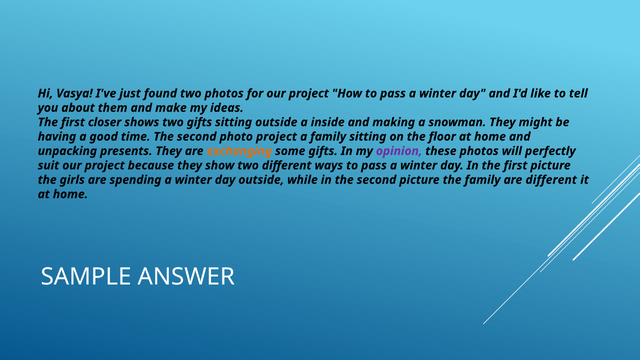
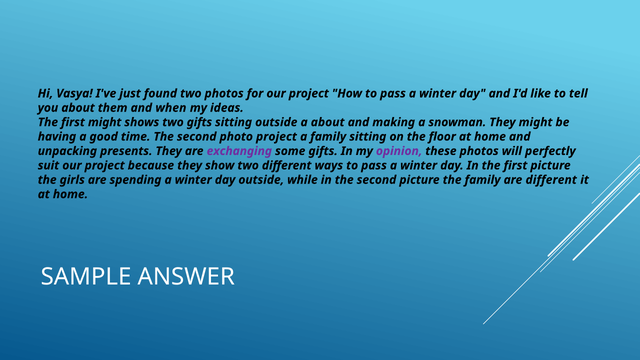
make: make -> when (171, 108)
first closer: closer -> might (105, 122)
a inside: inside -> about (328, 122)
exchanging colour: orange -> purple (239, 151)
